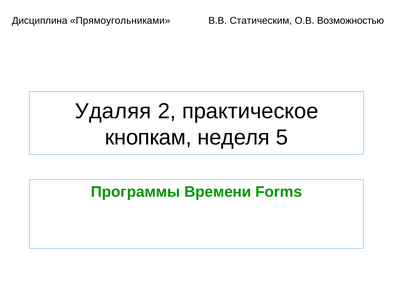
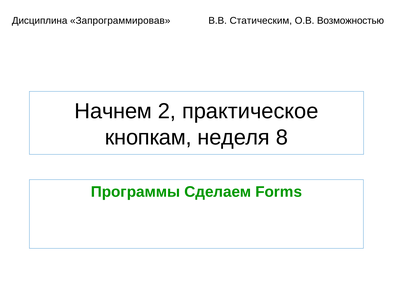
Прямоугольниками: Прямоугольниками -> Запрограммировав (120, 21)
Удаляя: Удаляя -> Начнем (113, 112)
5: 5 -> 8 (282, 138)
Времени: Времени -> Сделаем (218, 192)
